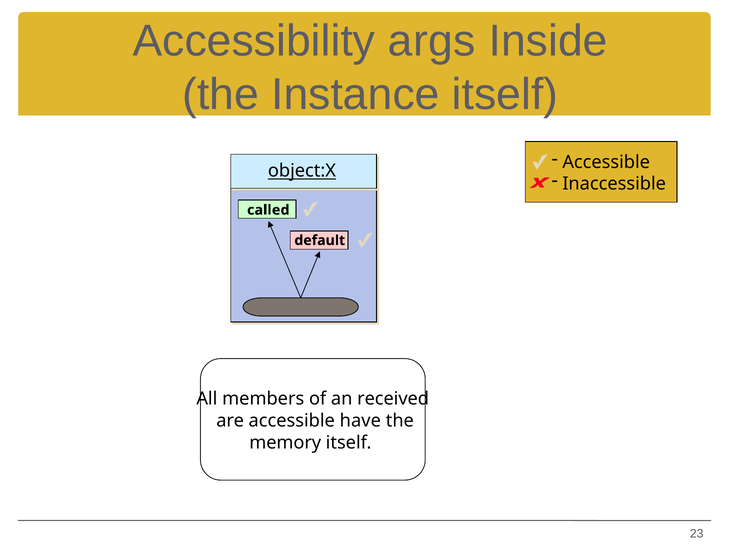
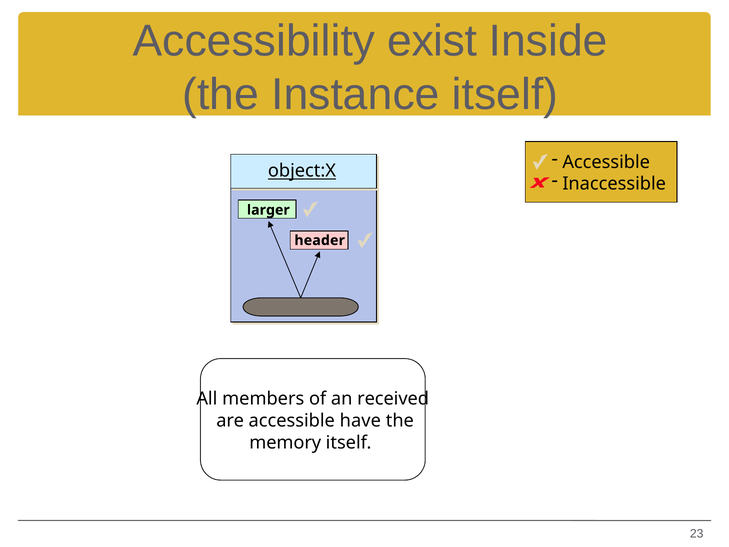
args: args -> exist (432, 41)
called: called -> larger (268, 210)
default: default -> header (320, 240)
